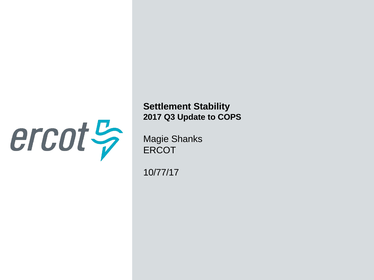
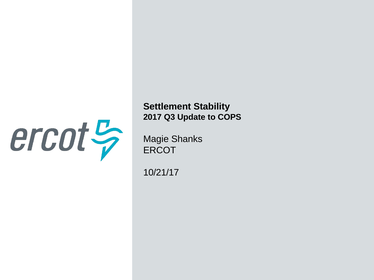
10/77/17: 10/77/17 -> 10/21/17 (161, 173)
